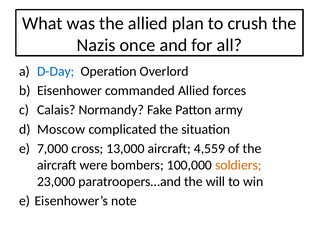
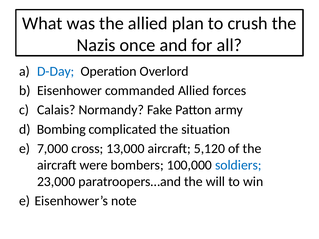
Moscow: Moscow -> Bombing (61, 129)
4,559: 4,559 -> 5,120 (209, 149)
soldiers colour: orange -> blue (238, 165)
